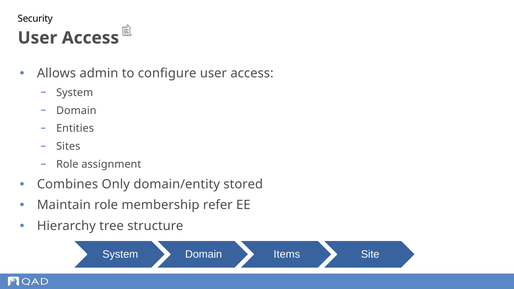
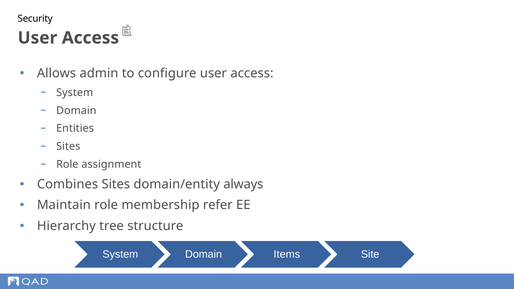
Combines Only: Only -> Sites (116, 184)
stored: stored -> always (243, 184)
